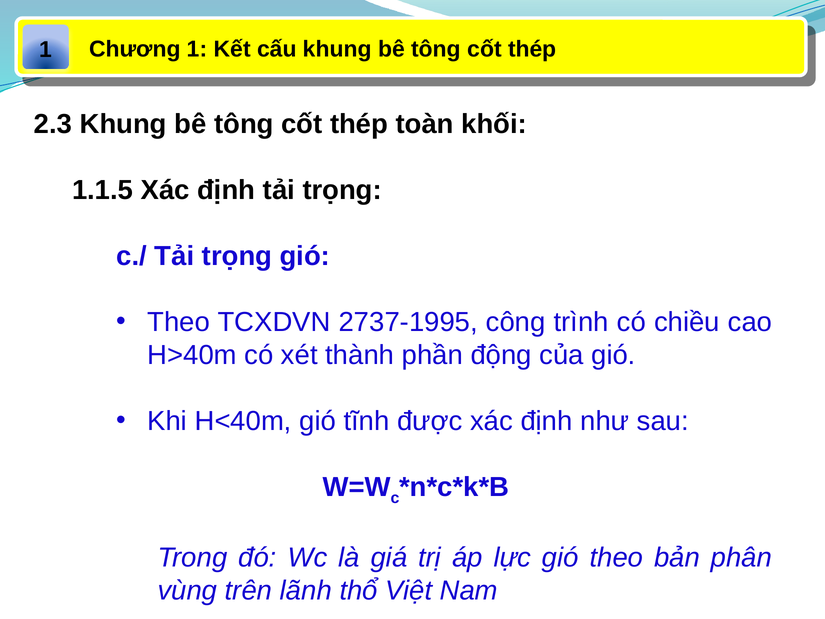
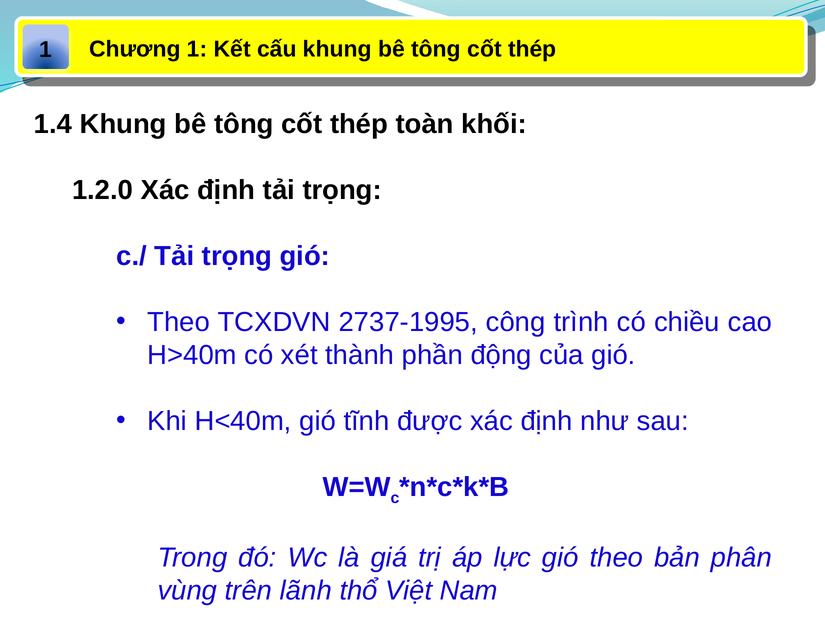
2.3: 2.3 -> 1.4 (53, 124)
1.1.5: 1.1.5 -> 1.2.0 (103, 190)
